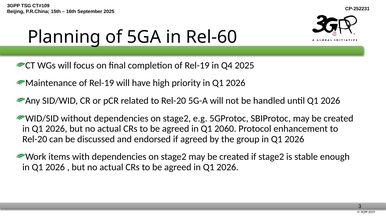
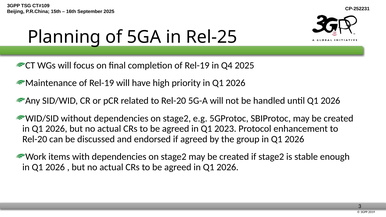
Rel-60: Rel-60 -> Rel-25 (212, 37)
2060: 2060 -> 2023 (225, 129)
